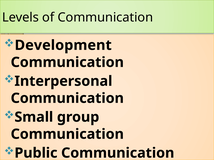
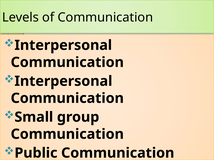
Development: Development -> Interpersonal (63, 45)
